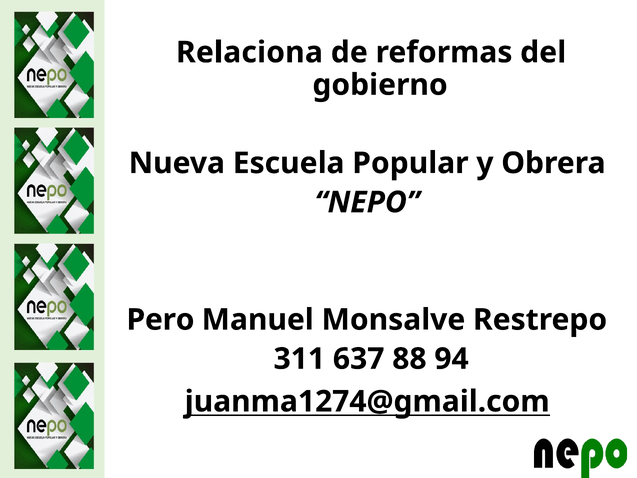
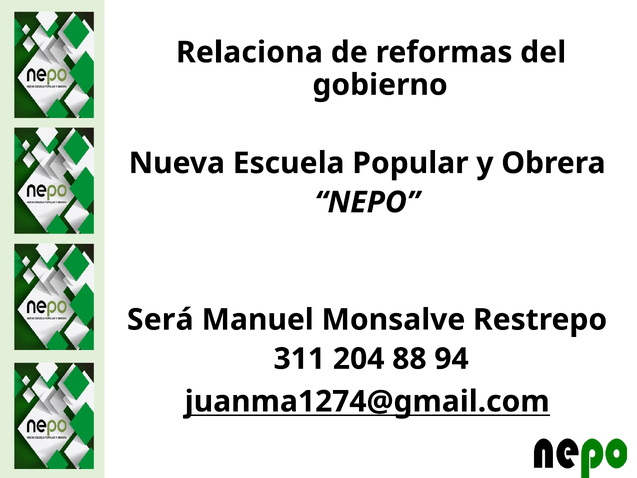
Pero: Pero -> Será (160, 320)
637: 637 -> 204 (359, 359)
